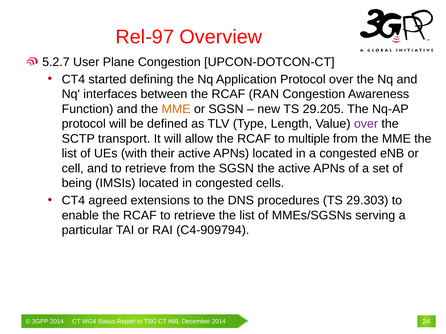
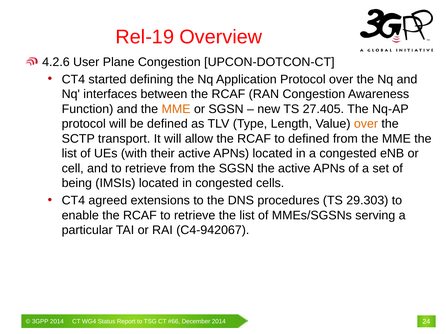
Rel-97: Rel-97 -> Rel-19 (145, 37)
5.2.7: 5.2.7 -> 4.2.6 (56, 62)
29.205: 29.205 -> 27.405 (323, 109)
over colour: purple -> orange (366, 124)
to multiple: multiple -> defined (309, 139)
C4-909794: C4-909794 -> C4-942067 (213, 231)
